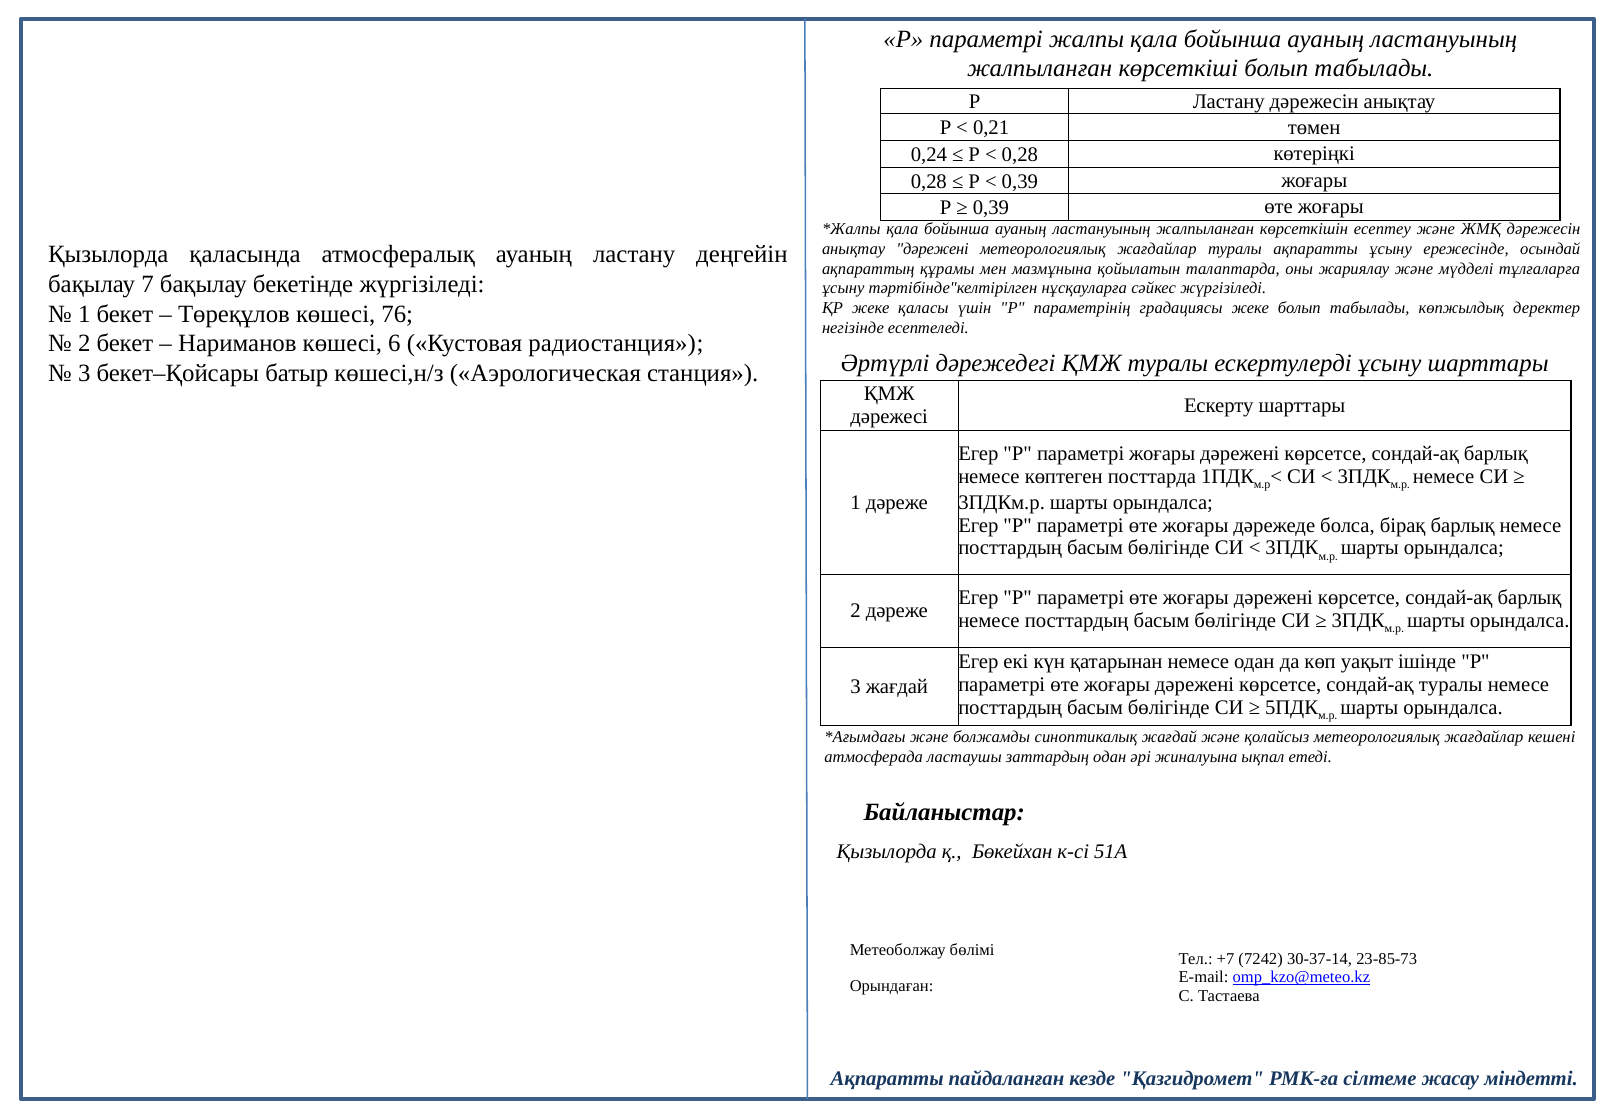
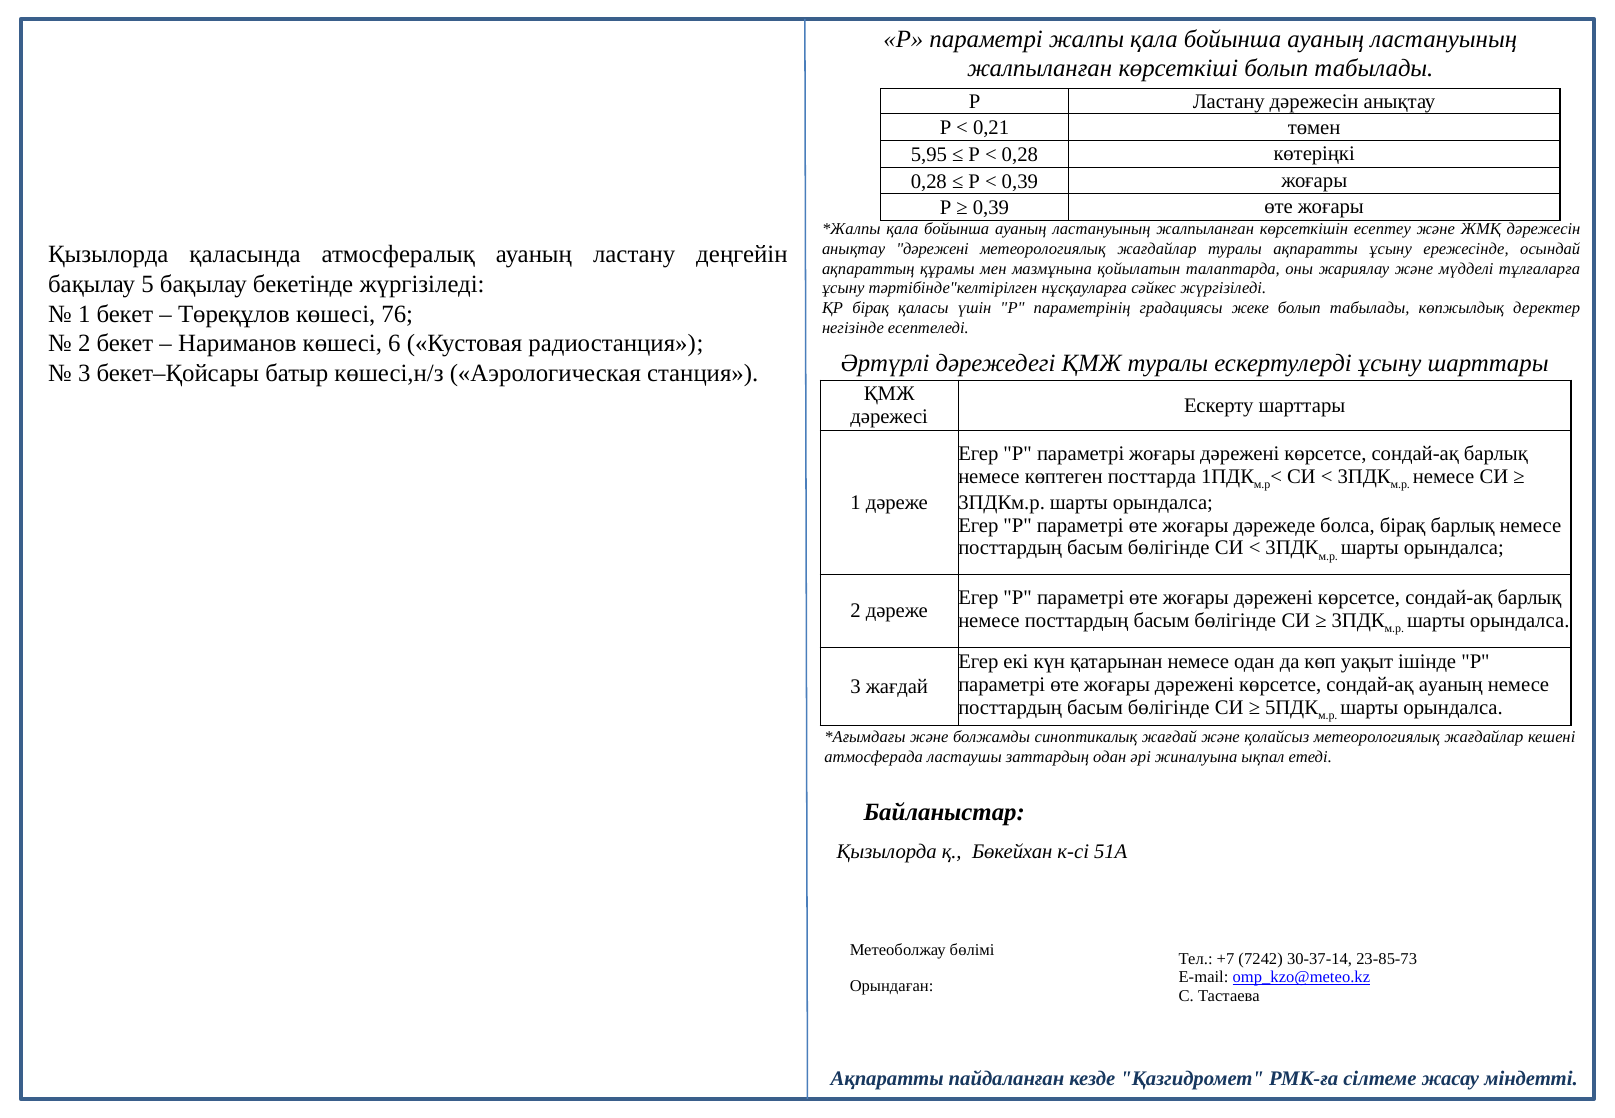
0,24: 0,24 -> 5,95 (929, 155)
7: 7 -> 5 (148, 284)
ҚР жеке: жеке -> бірақ (871, 308)
сондай-ақ туралы: туралы -> ауаның (1451, 685)
